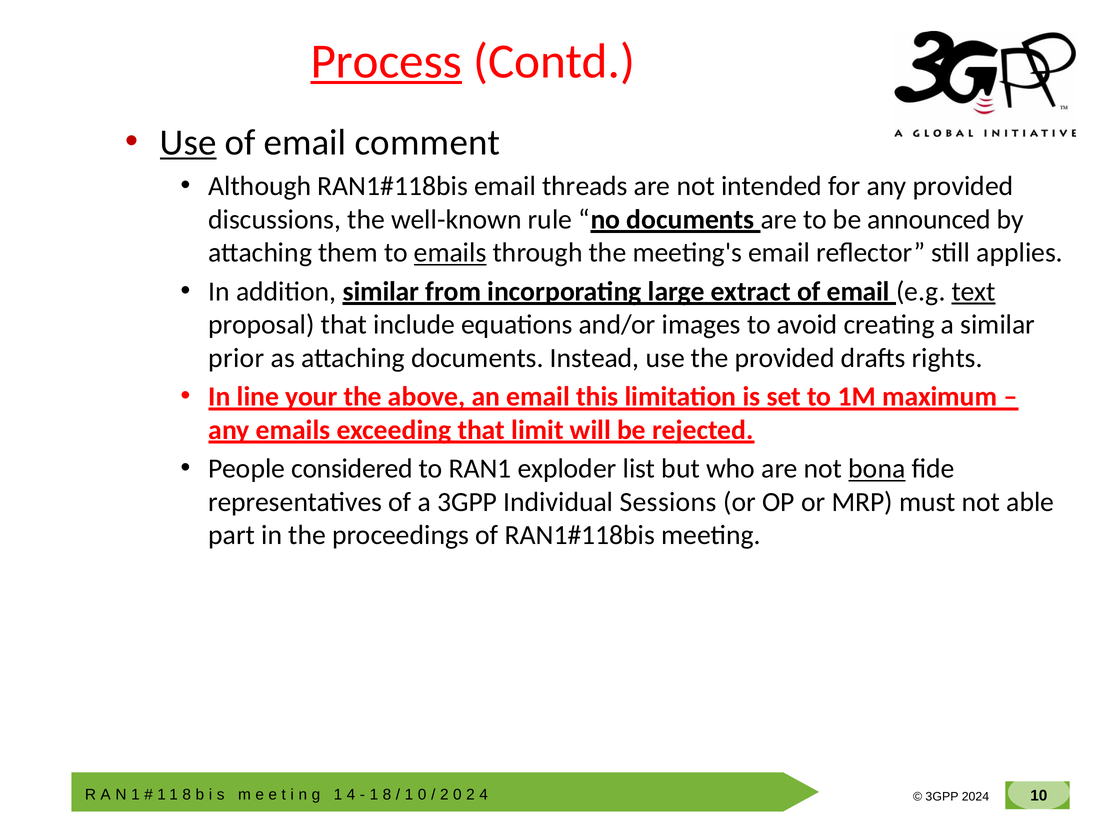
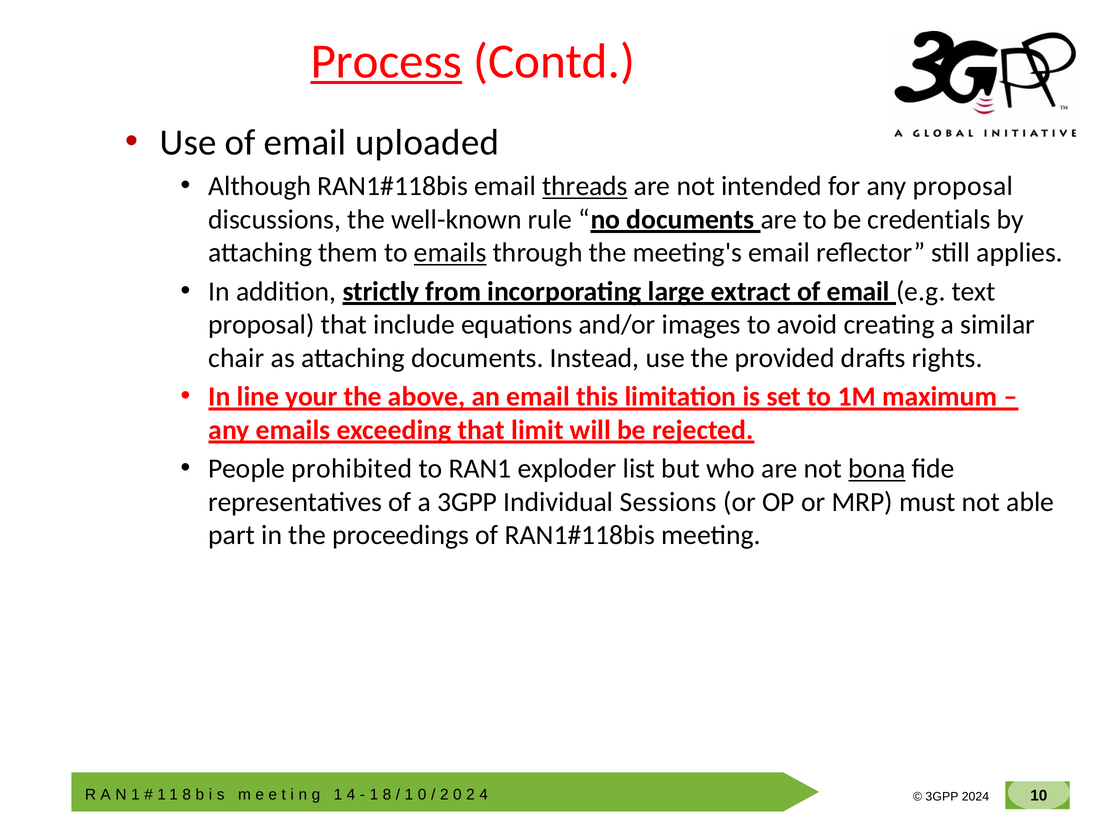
Use underline: present -> none (188, 143)
comment: comment -> uploaded (427, 143)
threads underline: none -> present (585, 186)
any provided: provided -> proposal (963, 186)
announced: announced -> credentials (929, 220)
addition similar: similar -> strictly (381, 292)
text underline: present -> none (974, 292)
prior: prior -> chair (236, 358)
considered: considered -> prohibited (352, 469)
